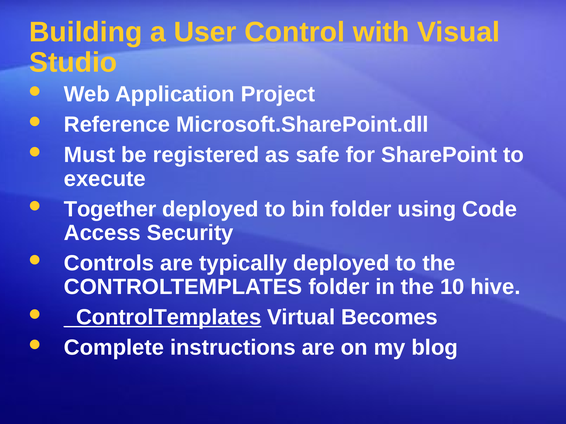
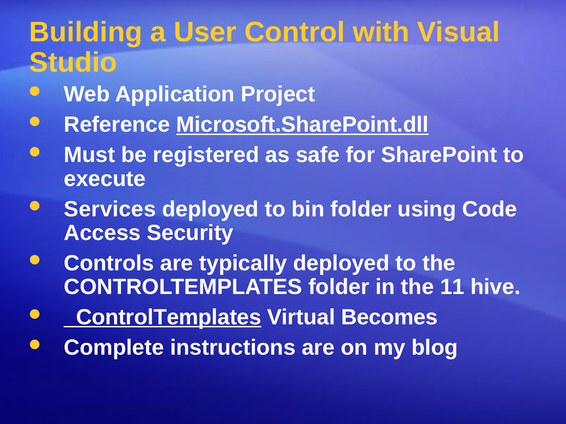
Microsoft.SharePoint.dll underline: none -> present (302, 125)
Together: Together -> Services (110, 209)
10: 10 -> 11 (452, 287)
